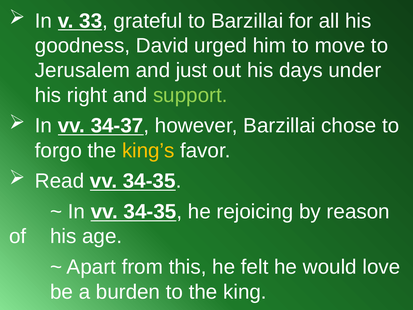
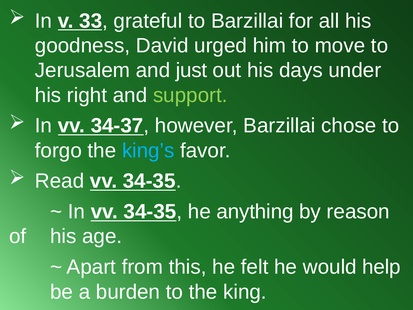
king’s colour: yellow -> light blue (148, 150)
rejoicing: rejoicing -> anything (255, 212)
love: love -> help (381, 267)
